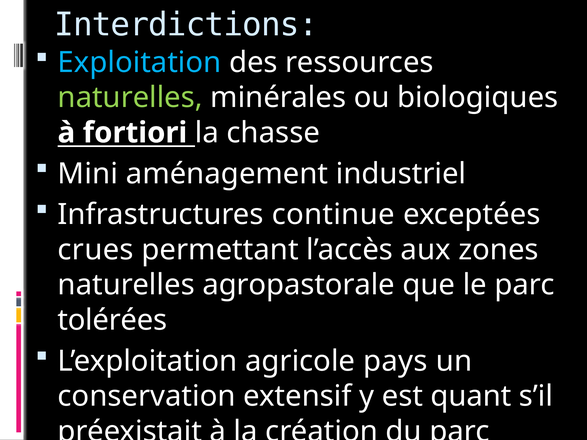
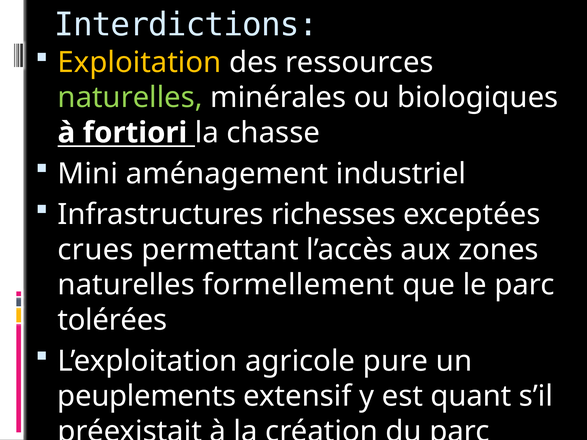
Exploitation colour: light blue -> yellow (140, 62)
continue: continue -> richesses (333, 215)
agropastorale: agropastorale -> formellement (298, 285)
pays: pays -> pure (395, 361)
conservation: conservation -> peuplements (147, 396)
